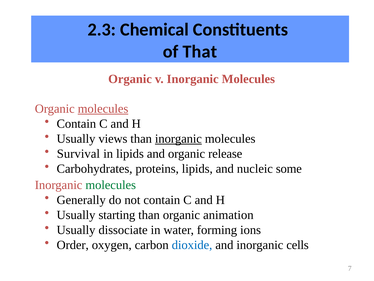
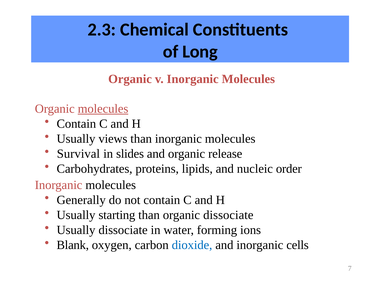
That: That -> Long (200, 51)
inorganic underline: present -> none (178, 139)
in lipids: lipids -> slides (130, 154)
some: some -> order (289, 169)
molecules colour: green -> black (111, 185)
organic animation: animation -> dissociate (228, 215)
Order: Order -> Blank (73, 245)
